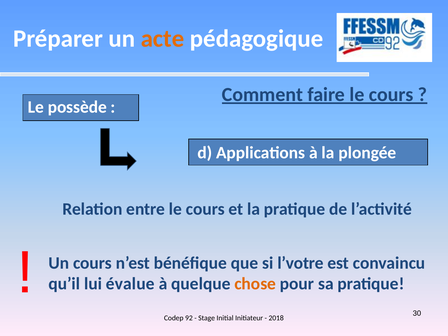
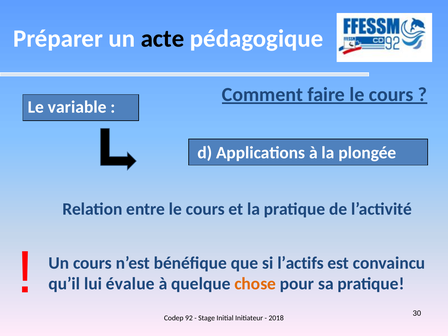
acte colour: orange -> black (163, 39)
possède: possède -> variable (77, 107)
l’votre: l’votre -> l’actifs (301, 263)
